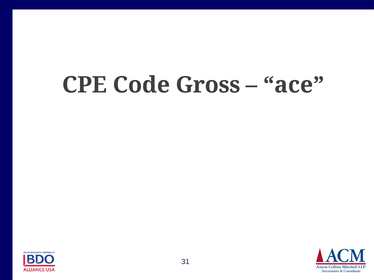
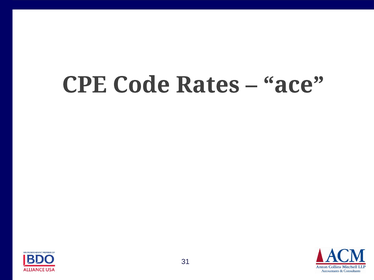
Gross: Gross -> Rates (208, 85)
